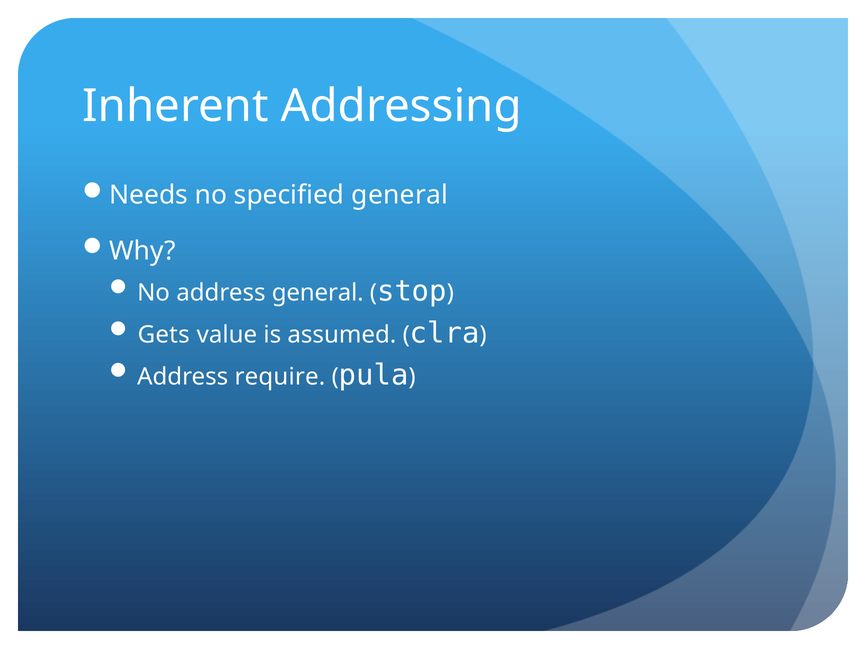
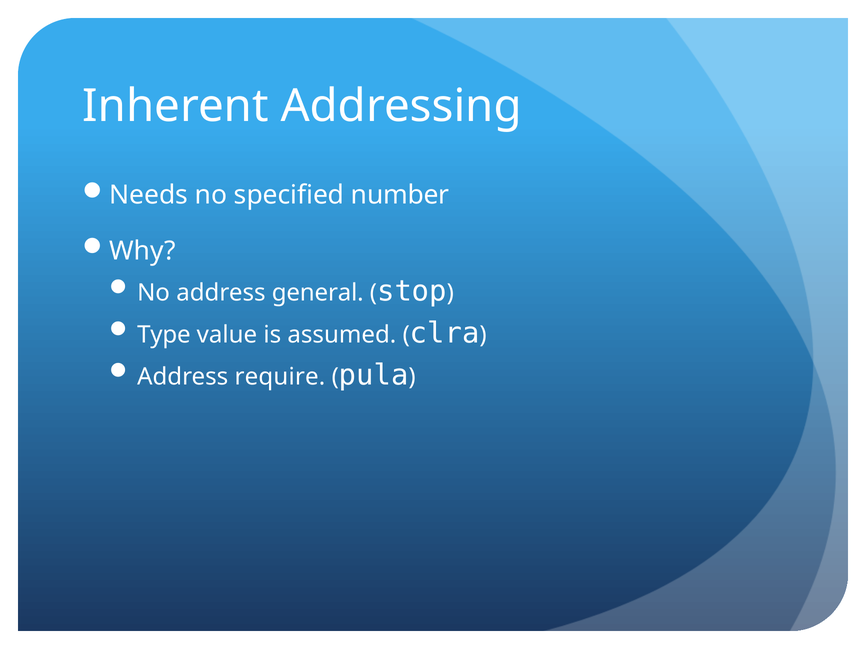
specified general: general -> number (400, 195)
Gets: Gets -> Type (164, 335)
